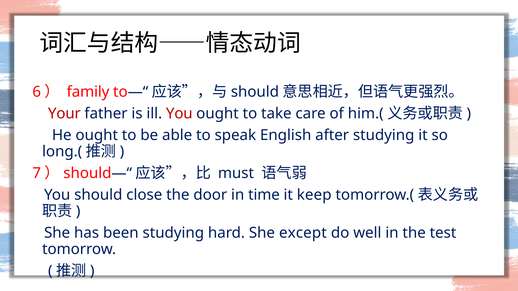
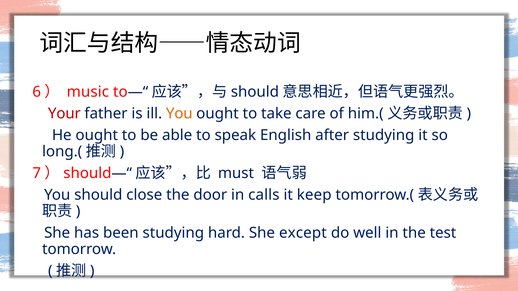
family: family -> music (88, 92)
You colour: red -> orange (179, 114)
time: time -> calls (264, 195)
